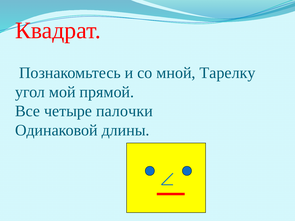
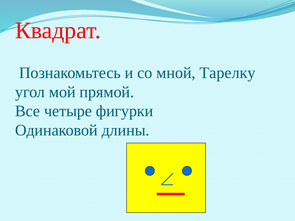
палочки: палочки -> фигурки (125, 111)
